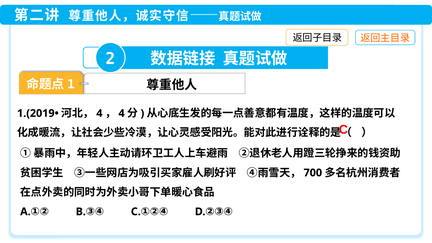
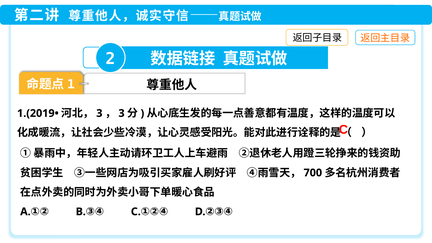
4: 4 -> 3 (99, 113)
4: 4 -> 3 (122, 113)
